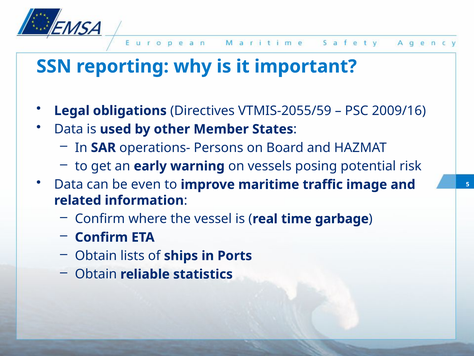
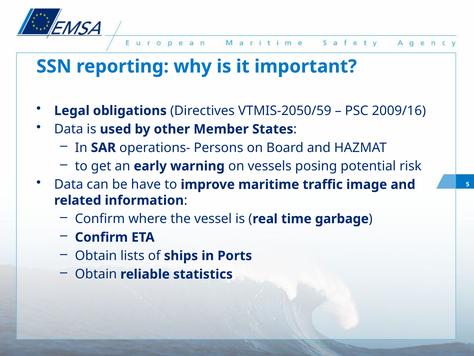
VTMIS-2055/59: VTMIS-2055/59 -> VTMIS-2050/59 (285, 111)
even: even -> have (146, 184)
